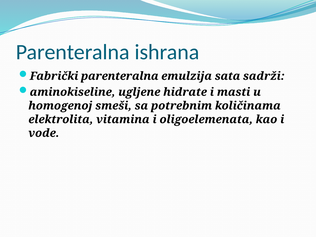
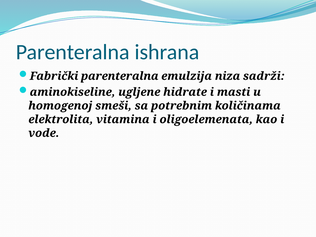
sata: sata -> niza (228, 76)
